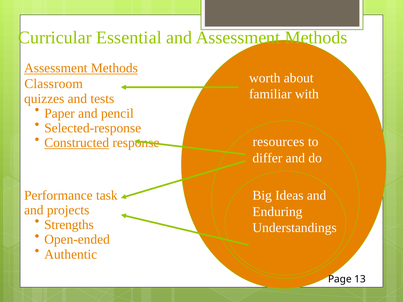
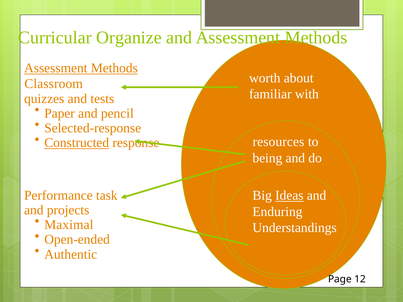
Essential: Essential -> Organize (129, 37)
differ: differ -> being (267, 158)
Ideas underline: none -> present (289, 196)
Strengths: Strengths -> Maximal (69, 225)
13: 13 -> 12 (360, 279)
